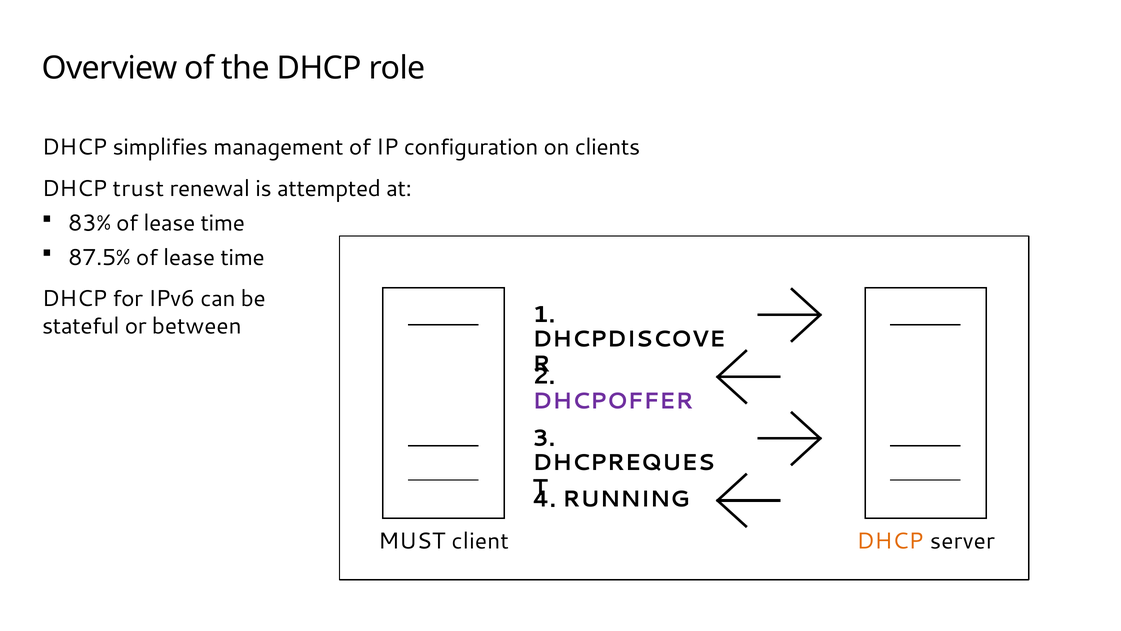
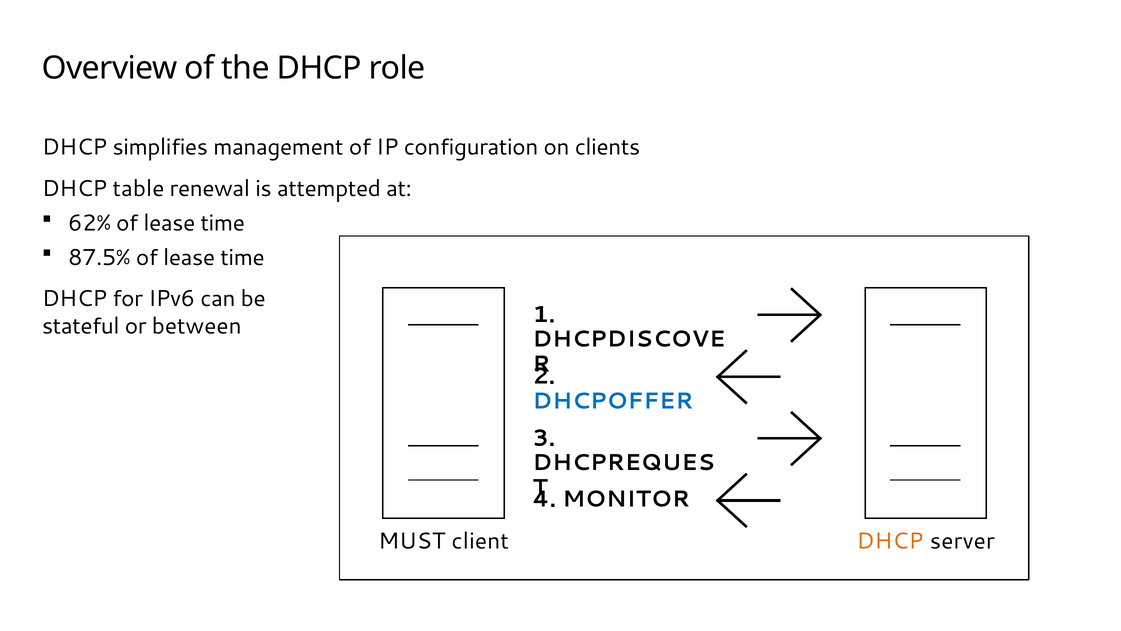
trust: trust -> table (138, 188)
83%: 83% -> 62% (90, 223)
DHCPOFFER colour: purple -> blue (613, 401)
RUNNING: RUNNING -> MONITOR (626, 499)
